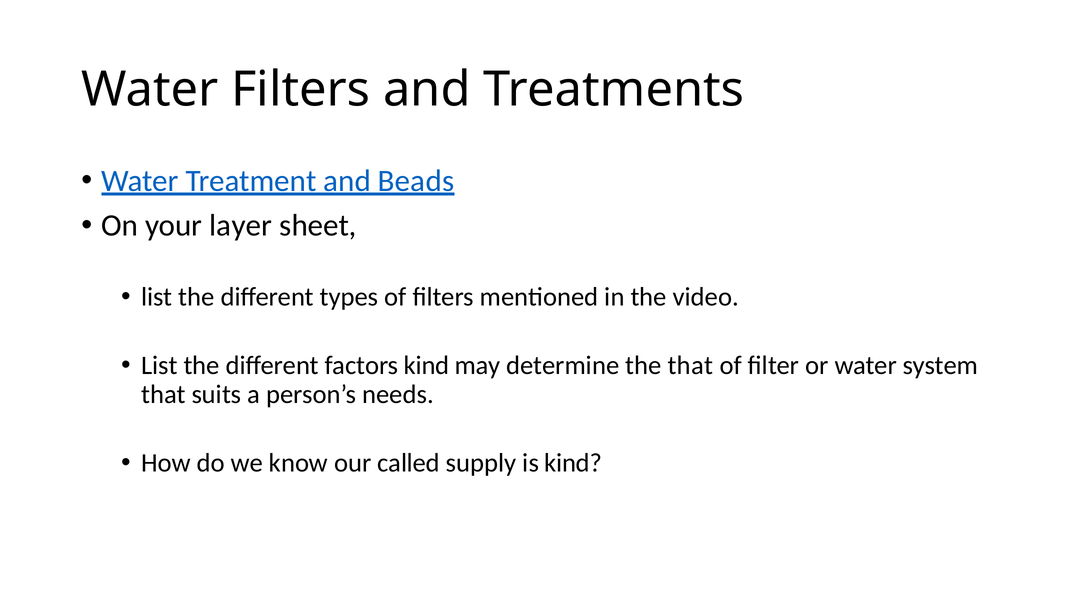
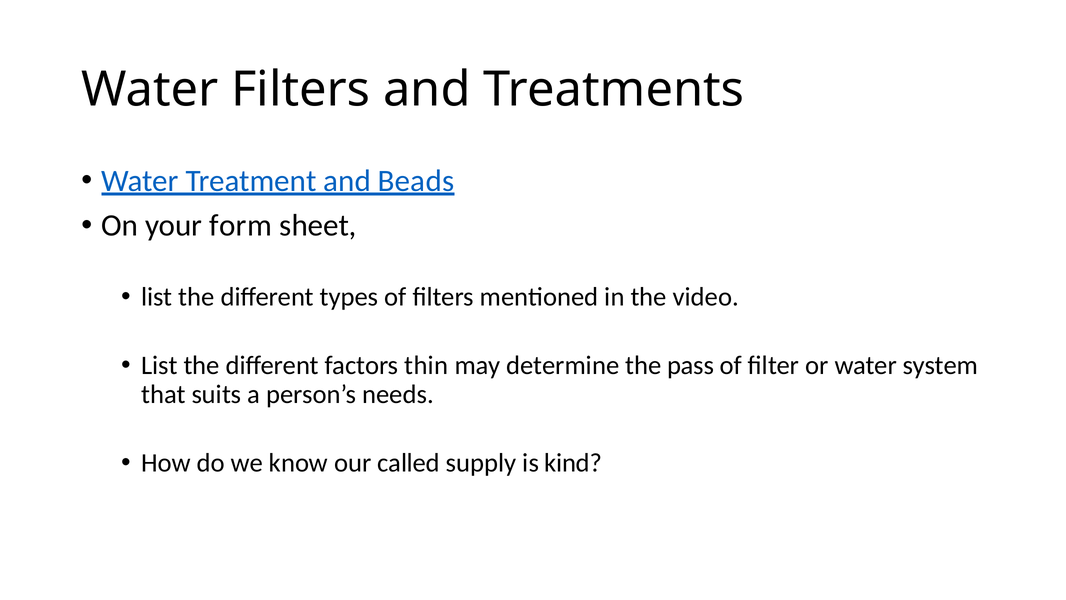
layer: layer -> form (241, 226)
factors kind: kind -> thin (426, 365)
the that: that -> pass (691, 365)
